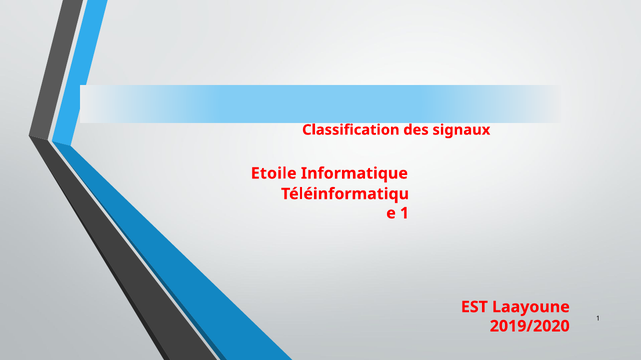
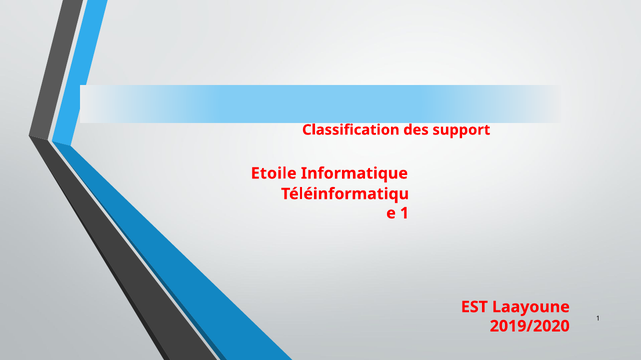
signaux: signaux -> support (461, 130)
